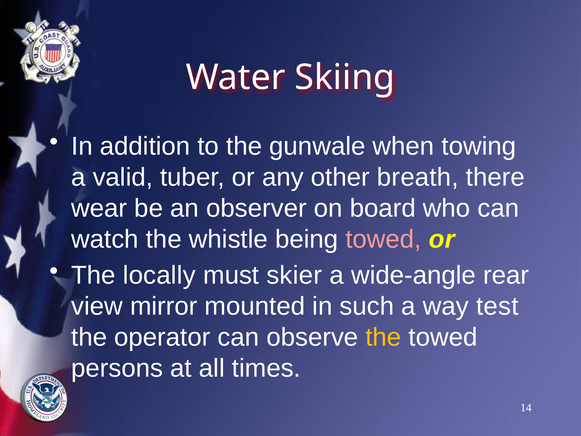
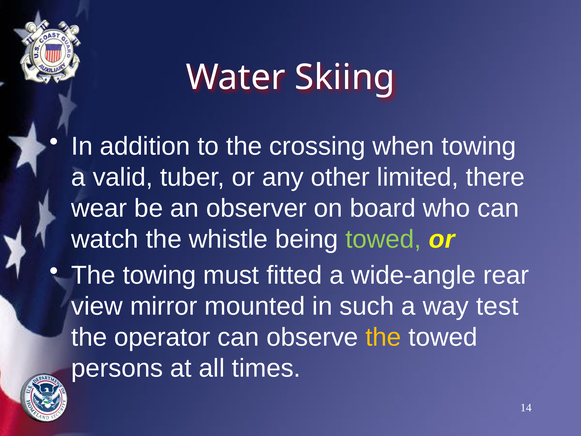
gunwale: gunwale -> crossing (317, 146)
breath: breath -> limited (418, 177)
towed colour: pink -> light green (383, 239)
The locally: locally -> towing (160, 275)
skier: skier -> fitted (294, 275)
